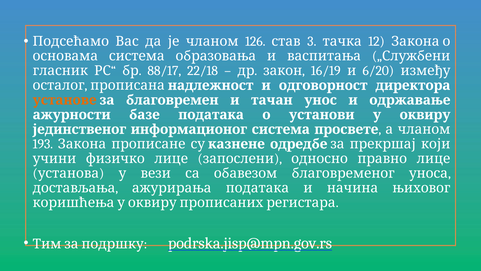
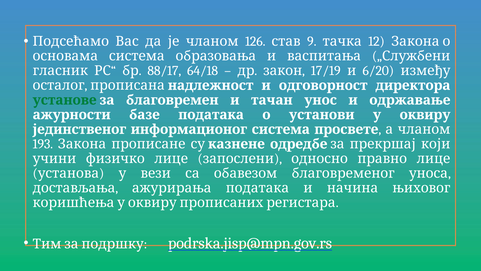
3: 3 -> 9 (312, 41)
22/18: 22/18 -> 64/18 (203, 71)
16/19: 16/19 -> 17/19 (326, 71)
установе colour: orange -> green (65, 100)
